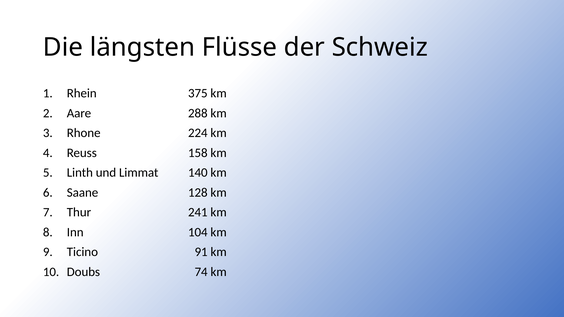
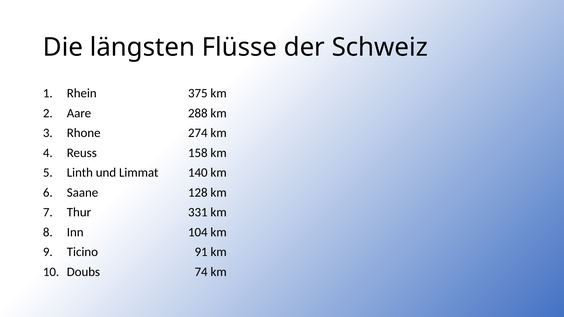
224: 224 -> 274 (198, 133)
241: 241 -> 331 (198, 212)
